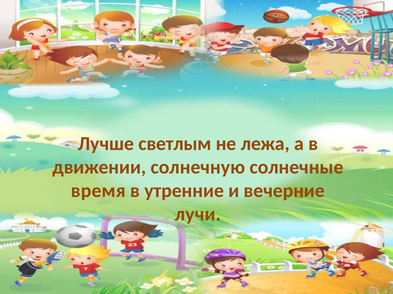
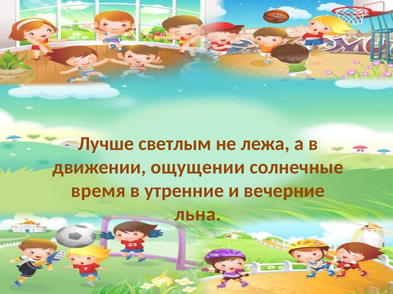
солнечную: солнечную -> ощущении (198, 168)
лучи: лучи -> льна (198, 215)
